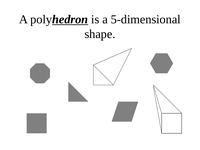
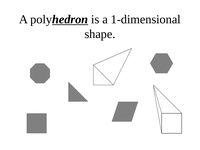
5-dimensional: 5-dimensional -> 1-dimensional (146, 19)
